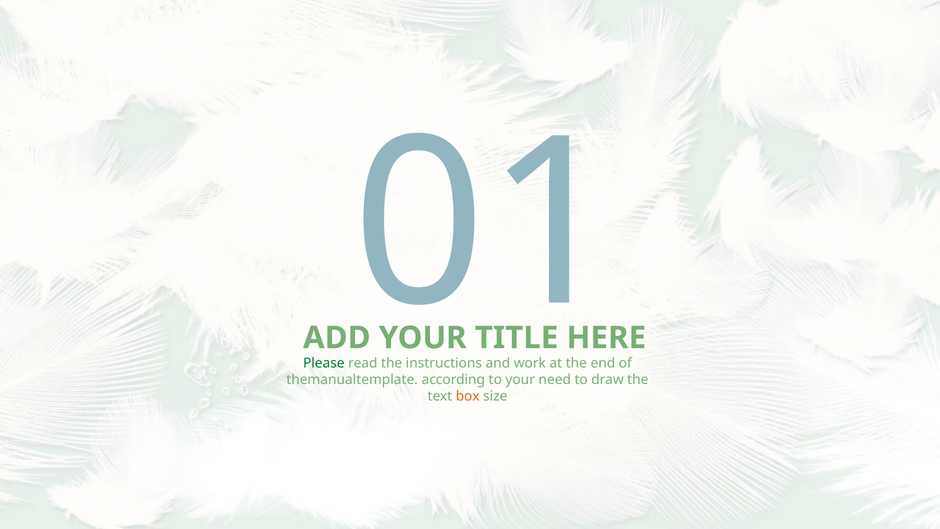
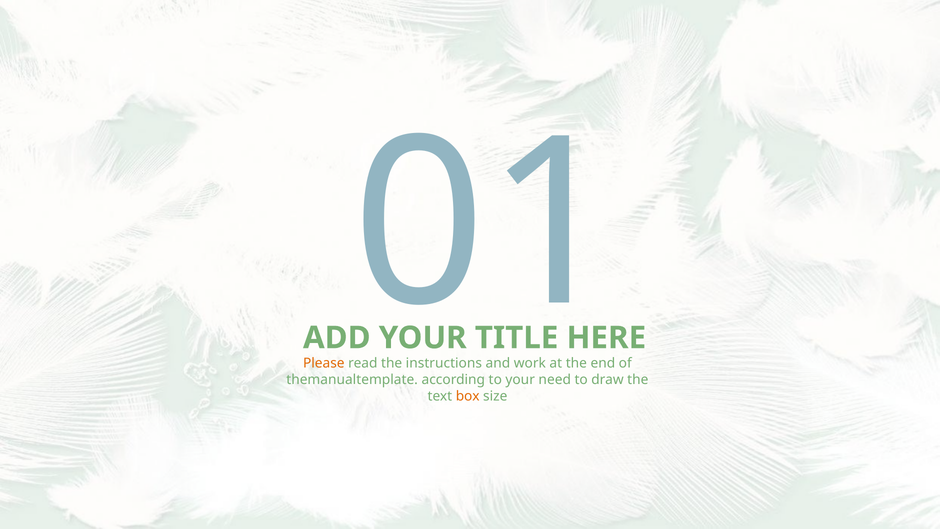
Please colour: green -> orange (324, 363)
